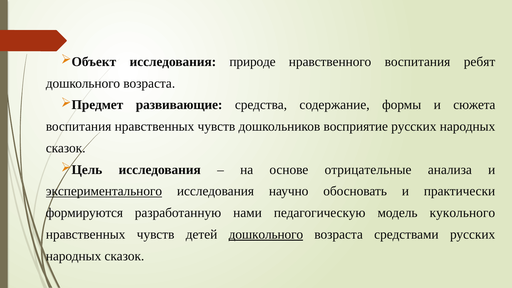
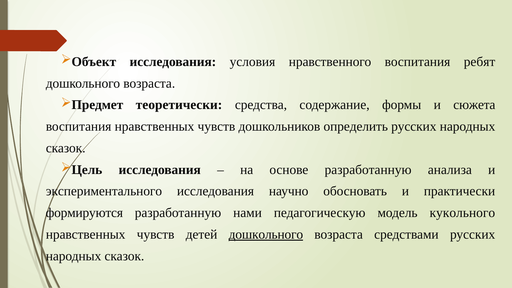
природе: природе -> условия (252, 62)
развивающие: развивающие -> теоретически (179, 105)
восприятие: восприятие -> определить (356, 126)
основе отрицательные: отрицательные -> разработанную (368, 170)
экспериментального underline: present -> none (104, 191)
